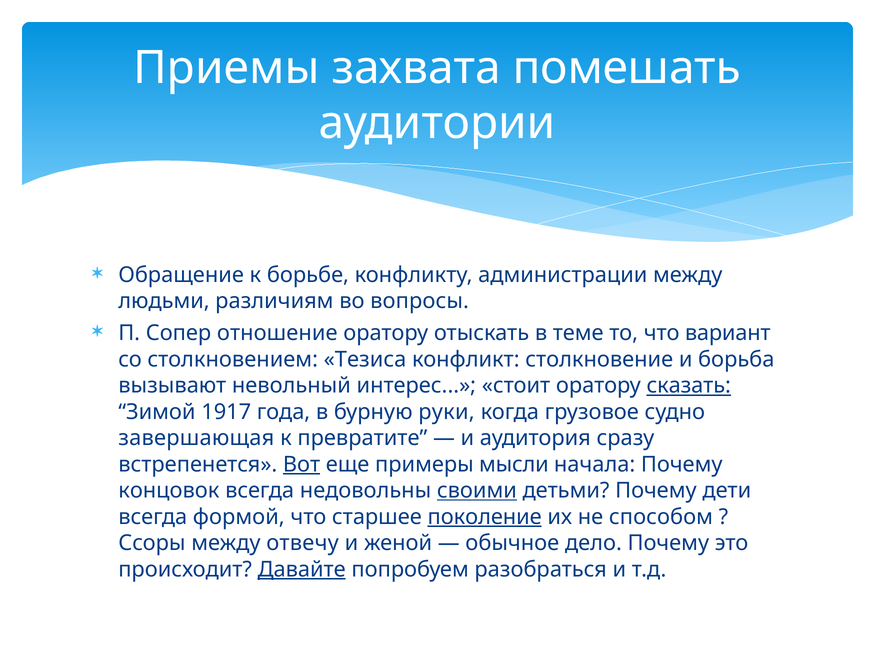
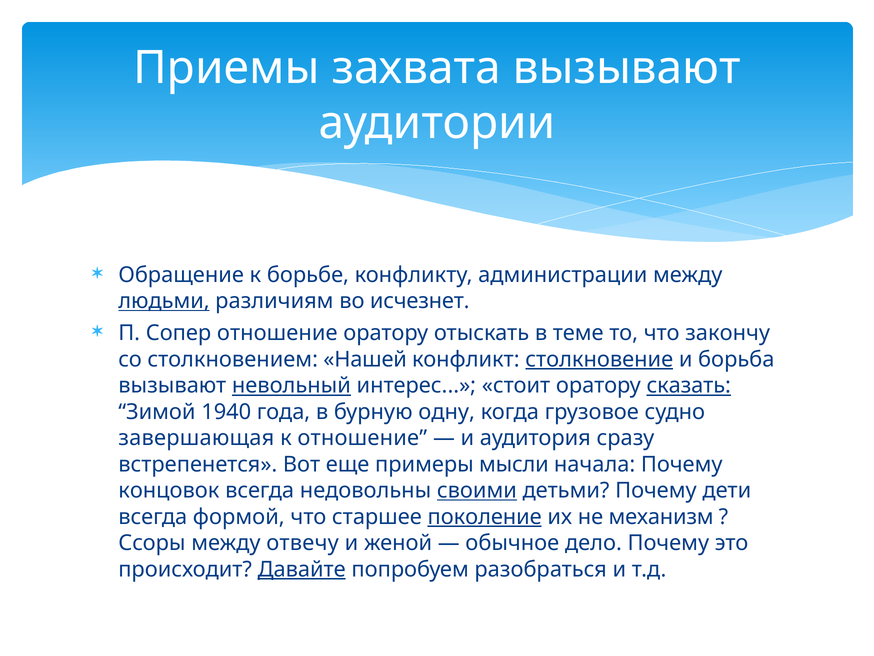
захвата помешать: помешать -> вызывают (627, 68)
людьми underline: none -> present (164, 301)
вопросы: вопросы -> исчезнет (420, 301)
вариант: вариант -> закончу (728, 333)
Тезиса: Тезиса -> Нашей (365, 359)
столкновение underline: none -> present (599, 359)
невольный underline: none -> present (291, 385)
1917: 1917 -> 1940 (226, 412)
руки: руки -> одну (447, 412)
к превратите: превратите -> отношение (362, 438)
Вот underline: present -> none (302, 464)
способом: способом -> механизм (661, 517)
